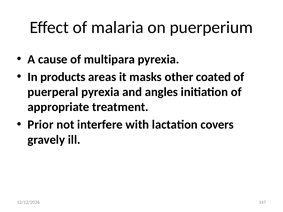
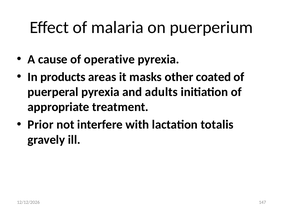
multipara: multipara -> operative (109, 59)
angles: angles -> adults (161, 92)
covers: covers -> totalis (217, 125)
